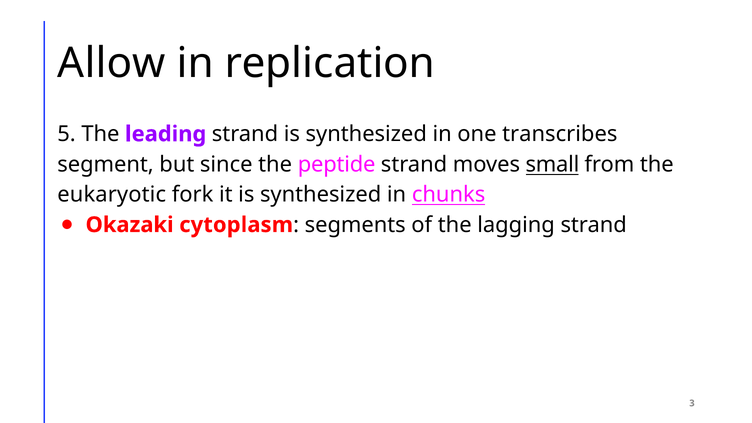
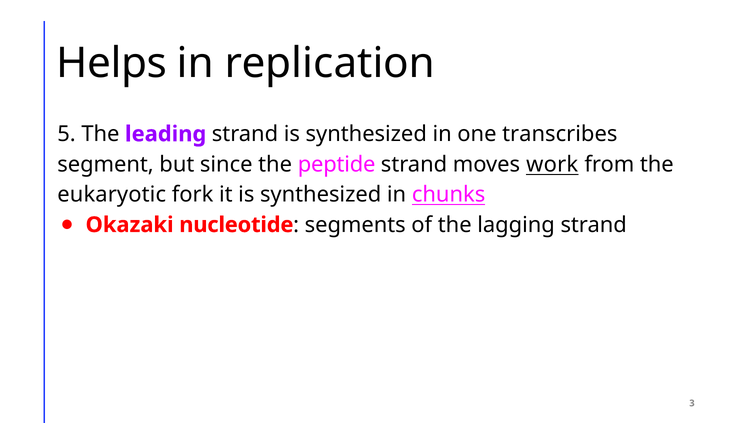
Allow: Allow -> Helps (112, 63)
small: small -> work (552, 164)
cytoplasm: cytoplasm -> nucleotide (236, 225)
